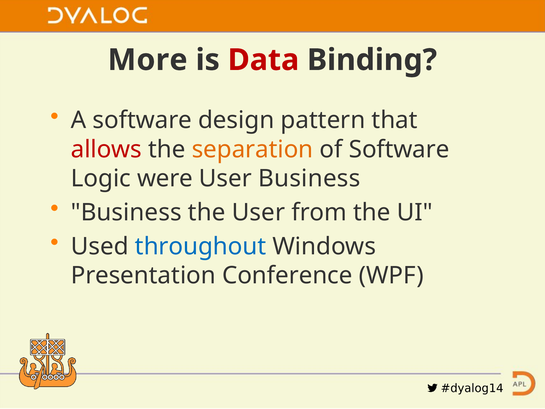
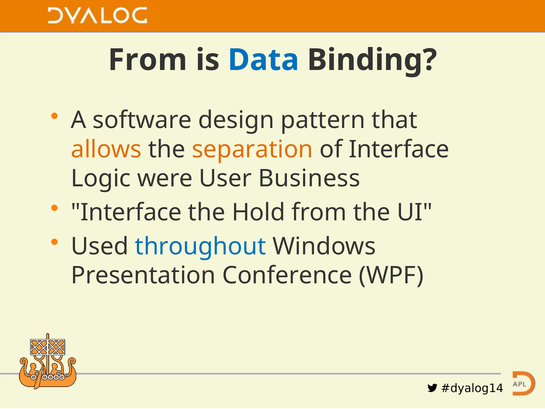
More: More -> From (148, 60)
Data colour: red -> blue (263, 60)
allows colour: red -> orange (106, 149)
of Software: Software -> Interface (399, 149)
Business: Business -> Interface (126, 212)
the User: User -> Hold (259, 212)
